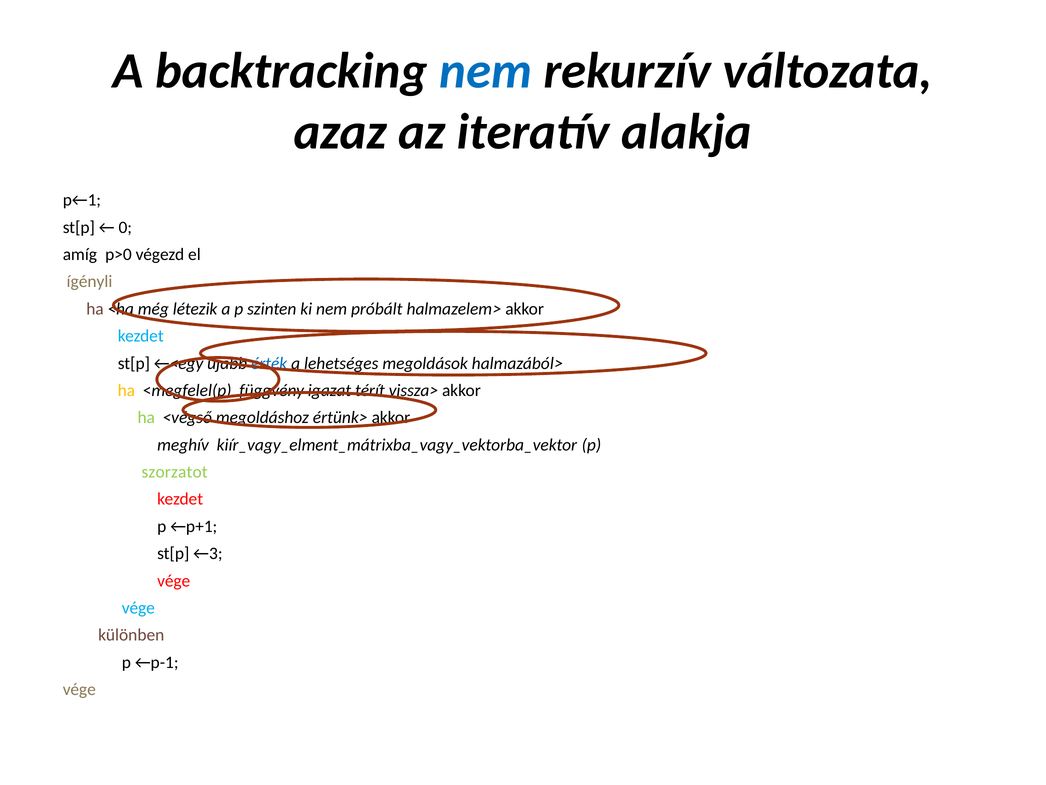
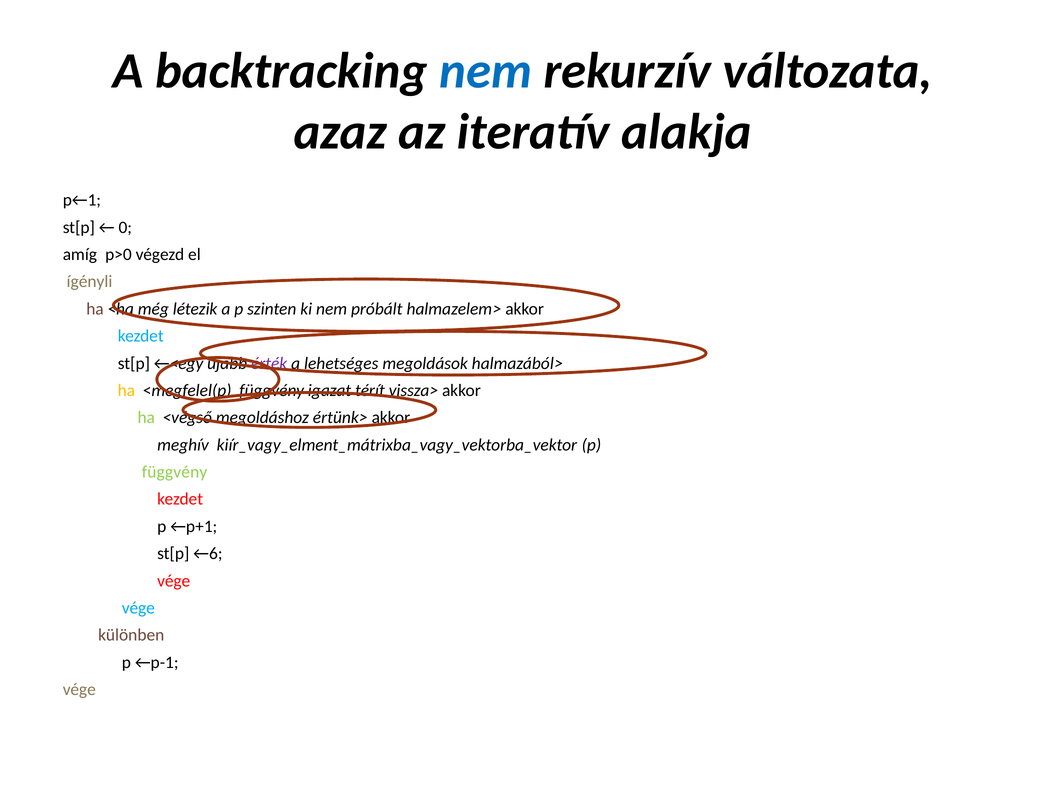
érték colour: blue -> purple (269, 363)
szorzatot: szorzatot -> függvény (175, 472)
←3: ←3 -> ←6 (208, 553)
